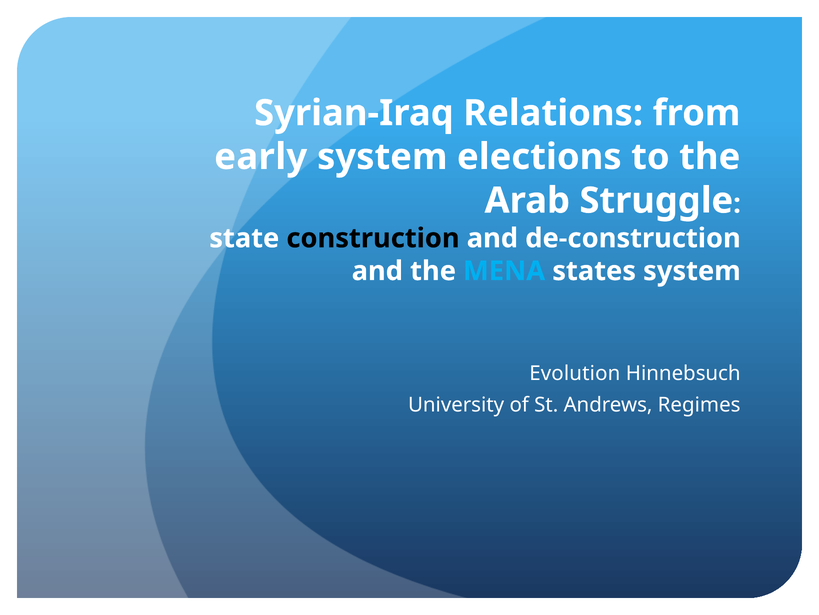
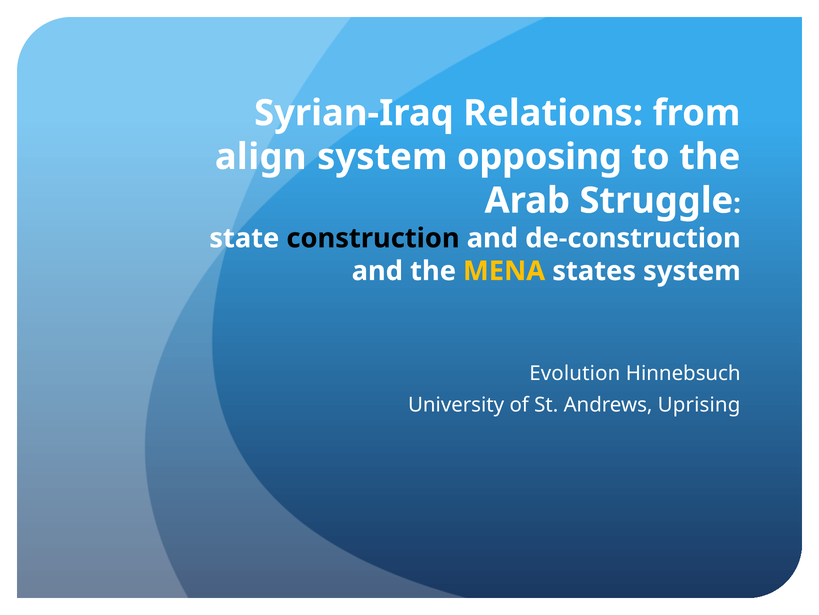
early: early -> align (261, 157)
elections: elections -> opposing (539, 157)
MENA colour: light blue -> yellow (504, 271)
Regimes: Regimes -> Uprising (699, 405)
